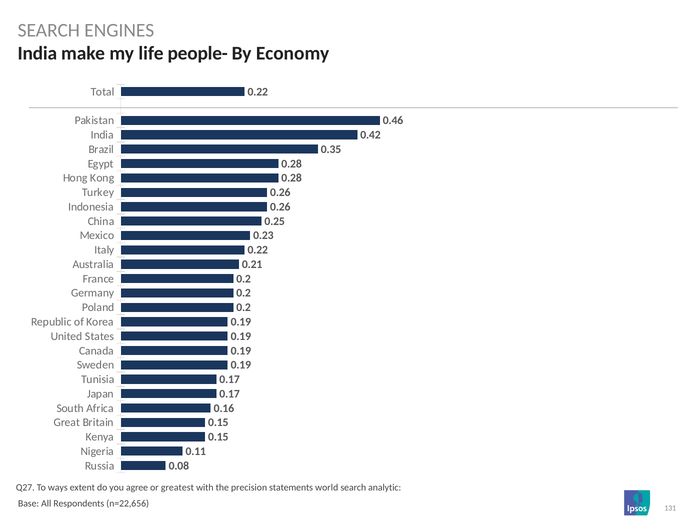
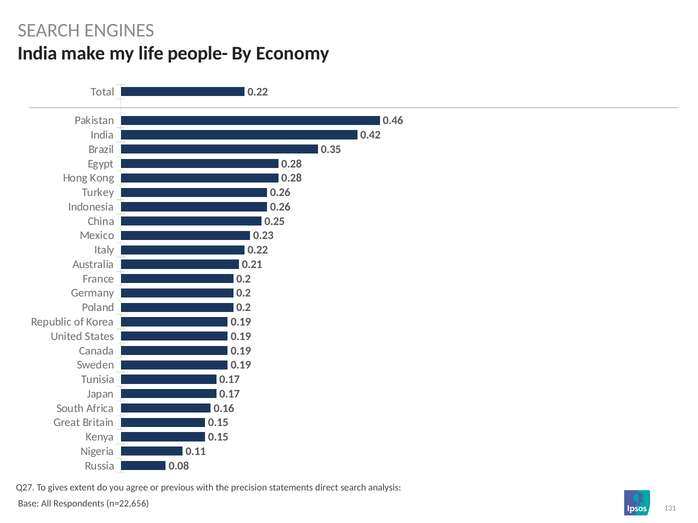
ways: ways -> gives (58, 488)
greatest: greatest -> previous (178, 488)
world: world -> direct (327, 488)
analytic: analytic -> analysis (385, 488)
